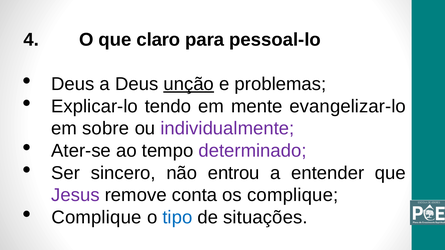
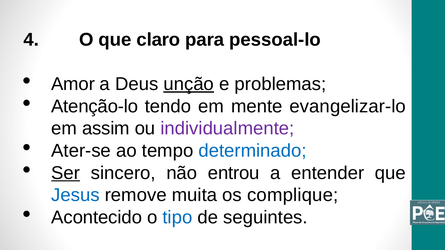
Deus: Deus -> Amor (73, 84)
Explicar-lo: Explicar-lo -> Atenção-lo (95, 106)
sobre: sobre -> assim (106, 129)
determinado colour: purple -> blue (253, 151)
Ser underline: none -> present (66, 173)
Jesus colour: purple -> blue (75, 195)
conta: conta -> muita (194, 195)
Complique: Complique -> Acontecido (97, 218)
situações: situações -> seguintes (265, 218)
